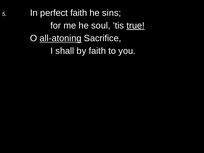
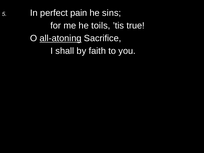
perfect faith: faith -> pain (79, 13)
soul: soul -> toils (101, 26)
true underline: present -> none (136, 26)
